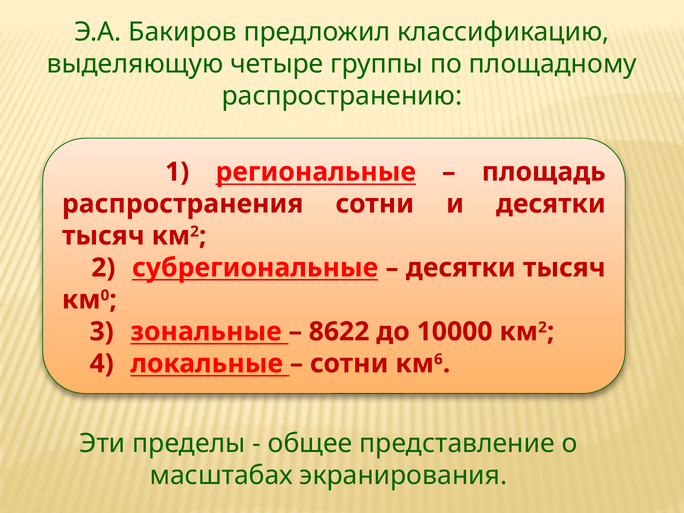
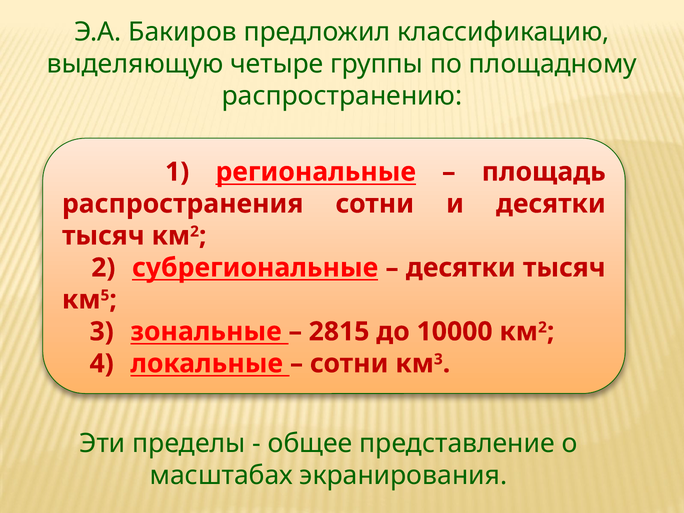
0: 0 -> 5 (105, 295)
8622: 8622 -> 2815 (339, 332)
6: 6 -> 3 (438, 359)
